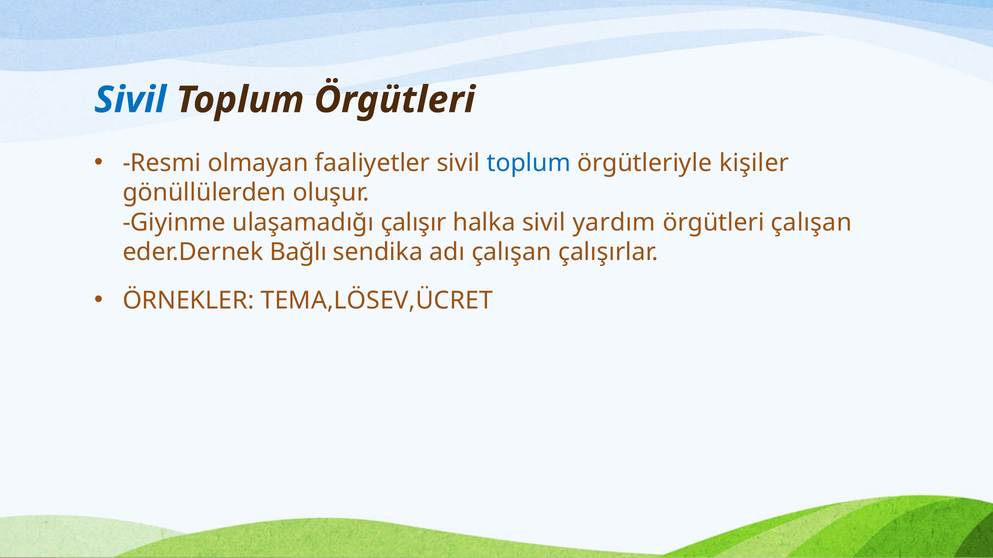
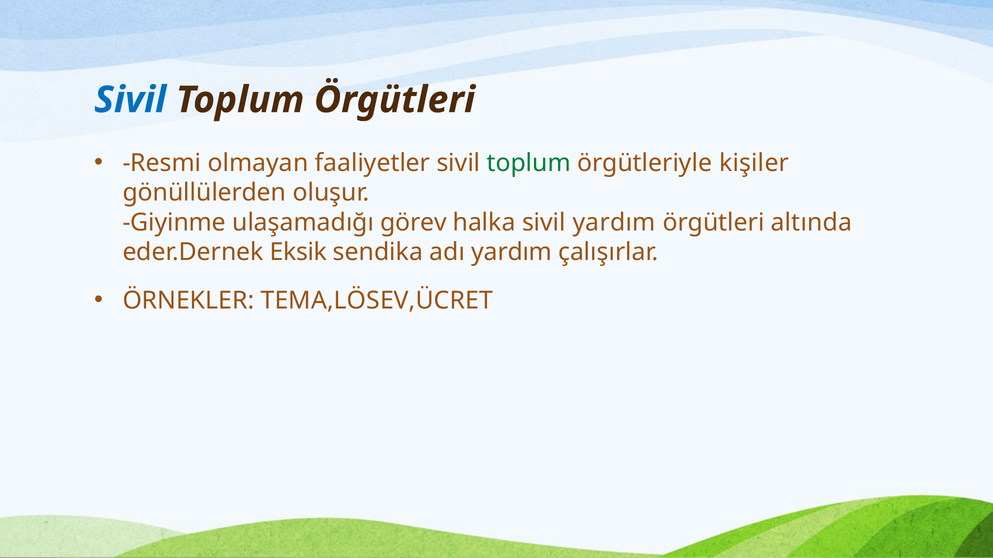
toplum colour: blue -> green (529, 163)
çalışır: çalışır -> görev (414, 223)
örgütleri çalışan: çalışan -> altında (811, 223)
Bağlı: Bağlı -> Eksik (298, 252)
adı çalışan: çalışan -> yardım (512, 252)
